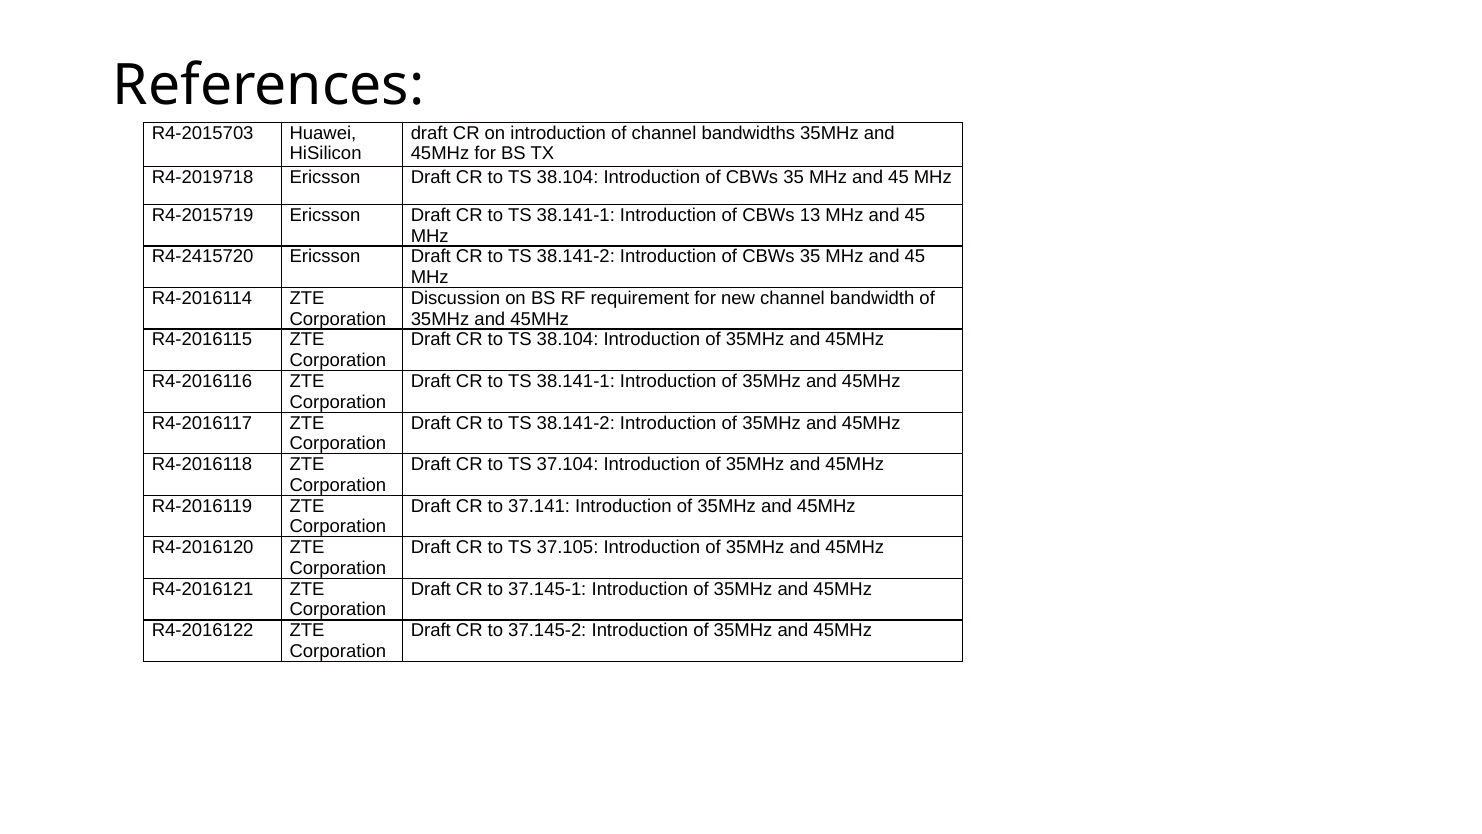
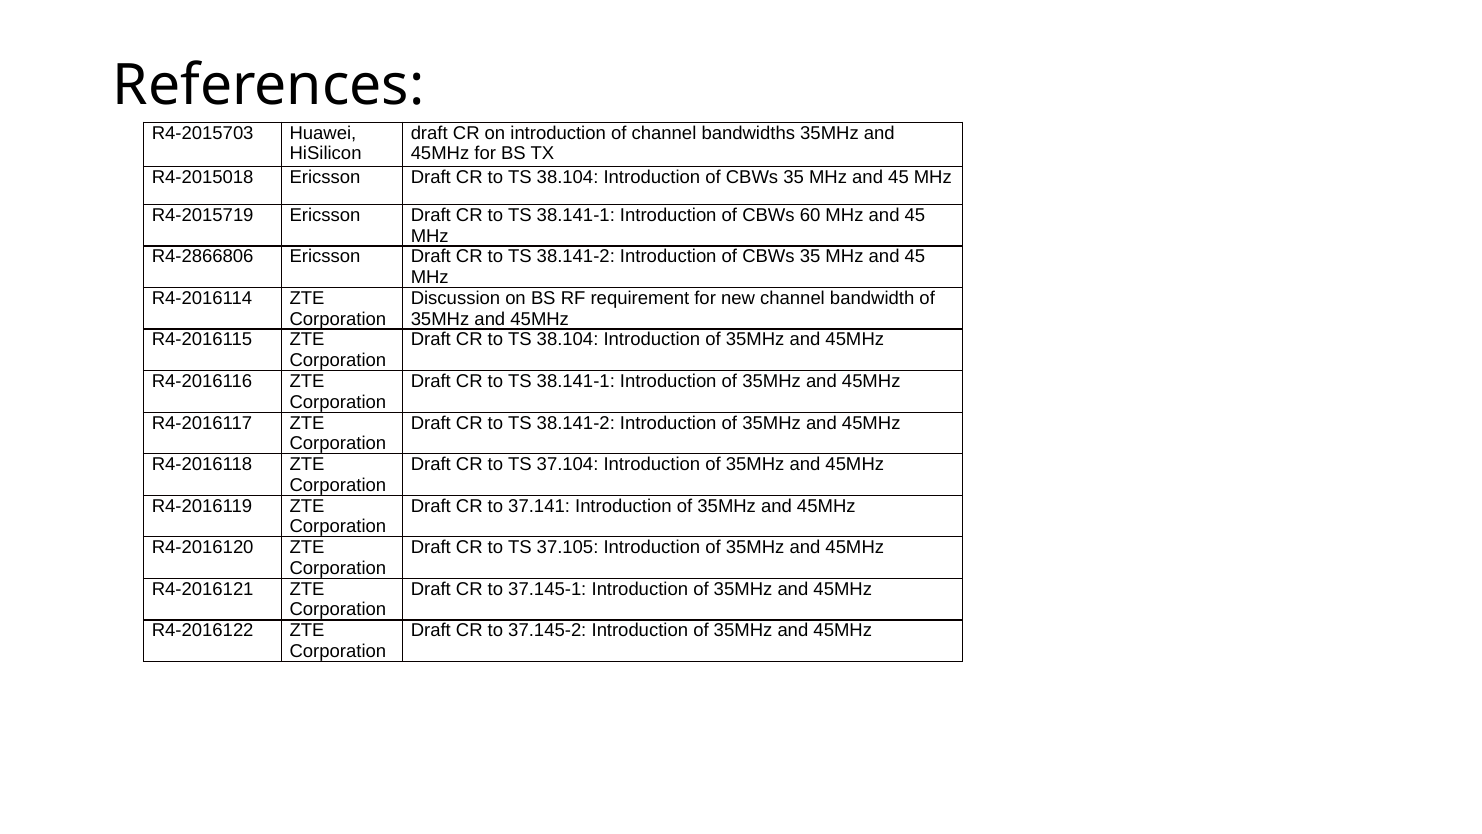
R4-2019718: R4-2019718 -> R4-2015018 (203, 177)
13: 13 -> 60 (810, 215)
R4-2415720: R4-2415720 -> R4-2866806 (203, 257)
